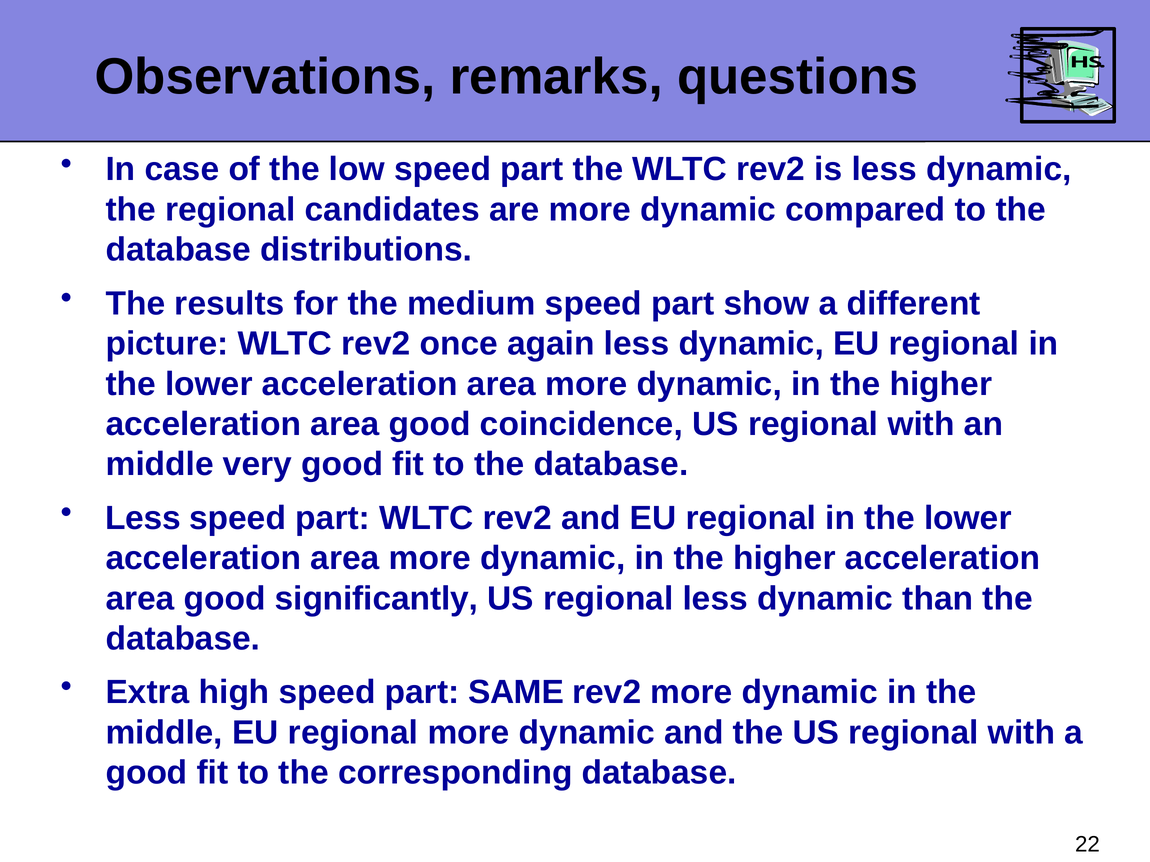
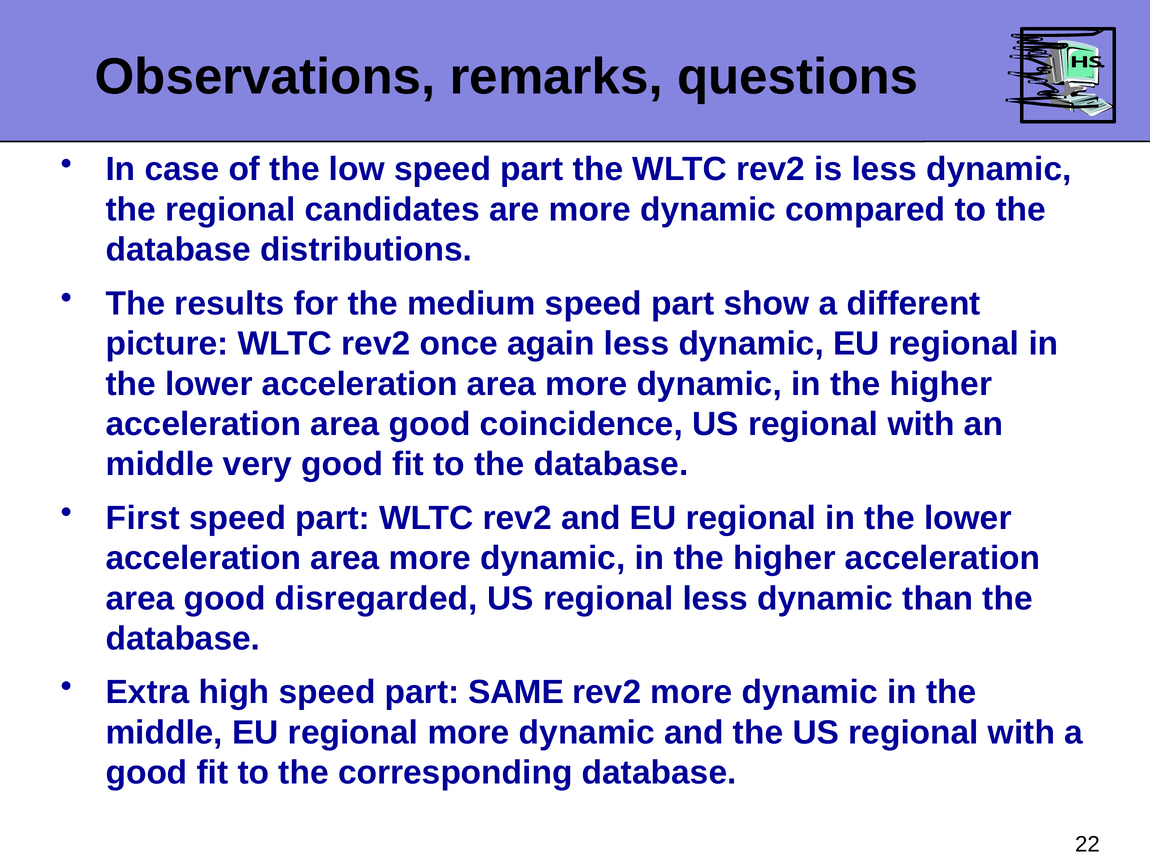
Less: Less -> First (143, 518)
significantly: significantly -> disregarded (376, 599)
